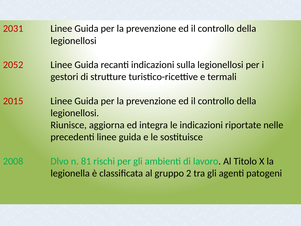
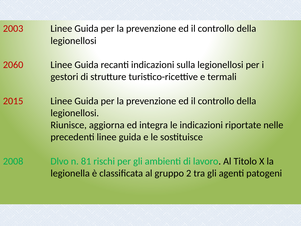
2031: 2031 -> 2003 (13, 29)
2052: 2052 -> 2060 (13, 65)
